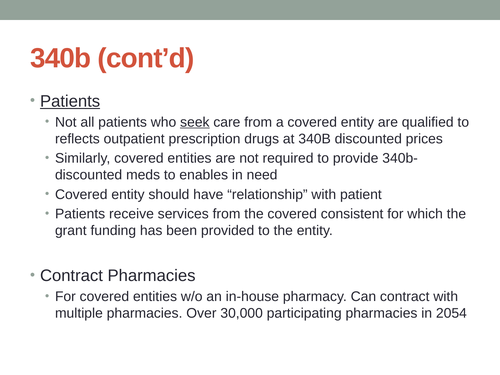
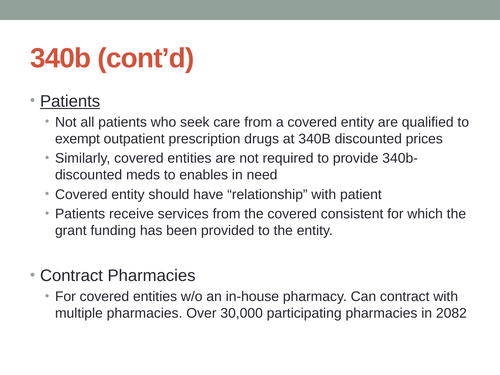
seek underline: present -> none (195, 122)
reflects: reflects -> exempt (77, 139)
2054: 2054 -> 2082 (451, 313)
